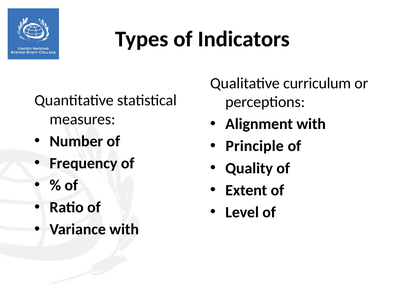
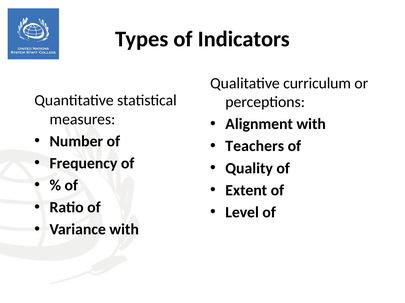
Principle: Principle -> Teachers (255, 147)
